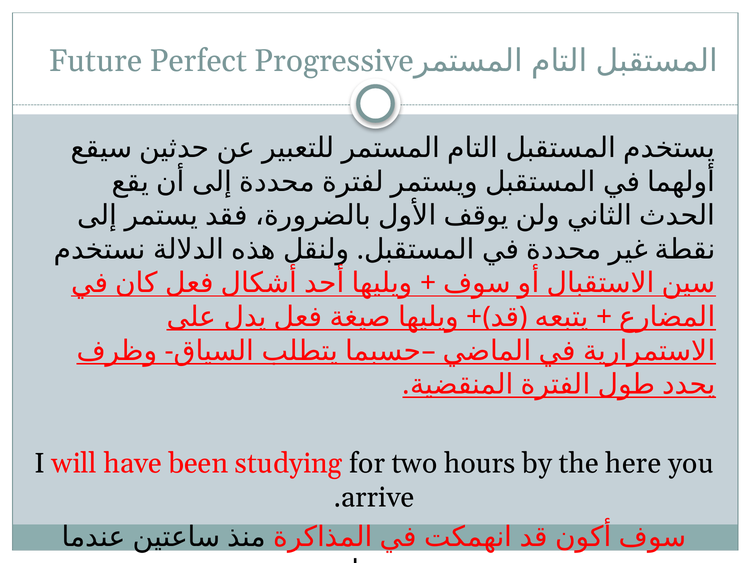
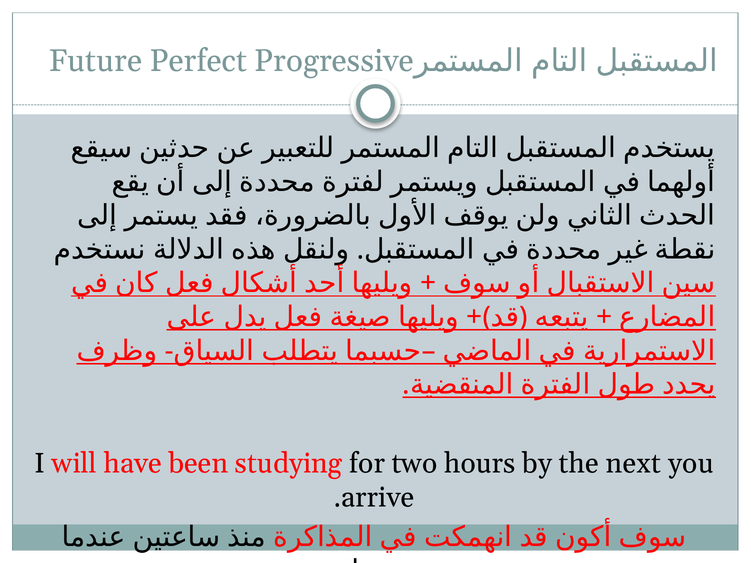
here: here -> next (633, 464)
